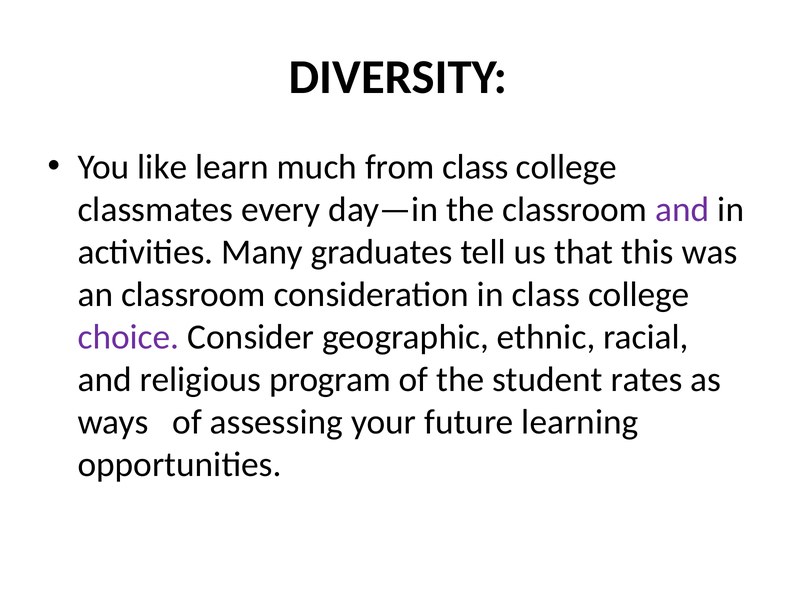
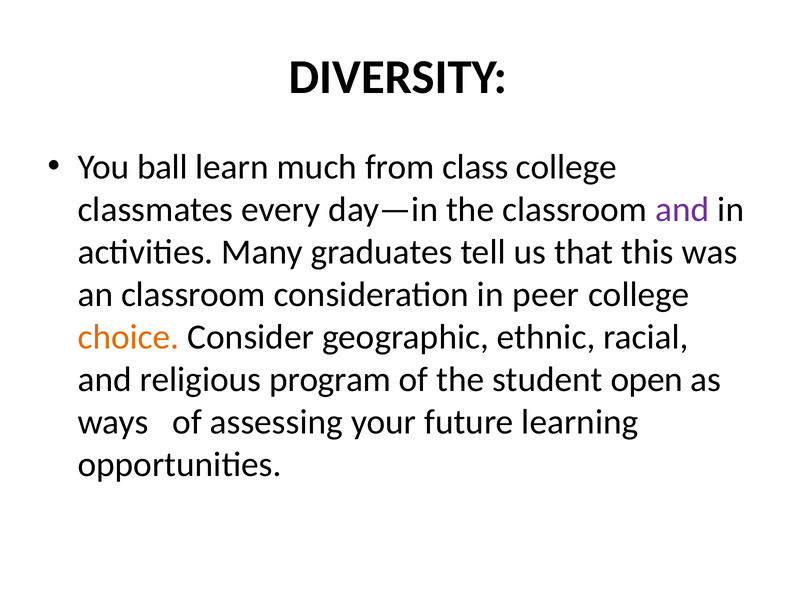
like: like -> ball (162, 167)
in class: class -> peer (546, 295)
choice colour: purple -> orange (129, 337)
rates: rates -> open (647, 379)
